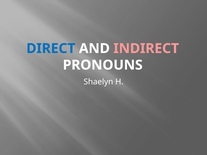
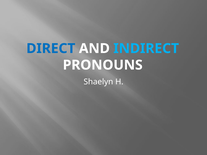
INDIRECT colour: pink -> light blue (146, 49)
